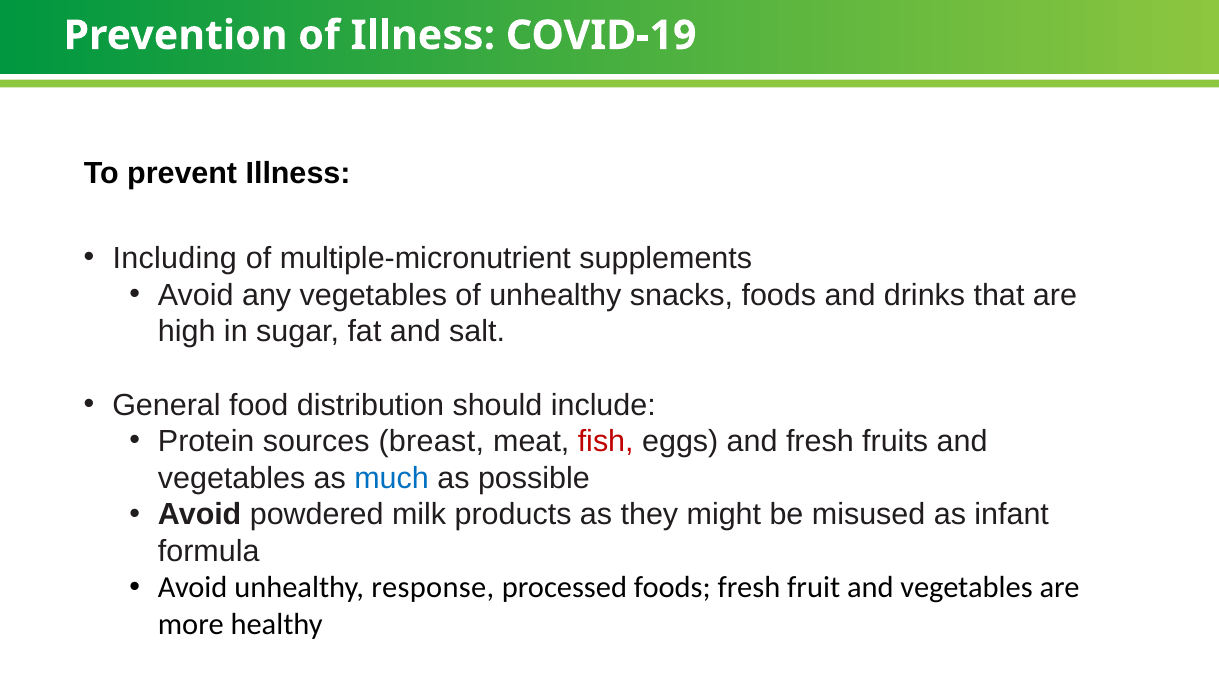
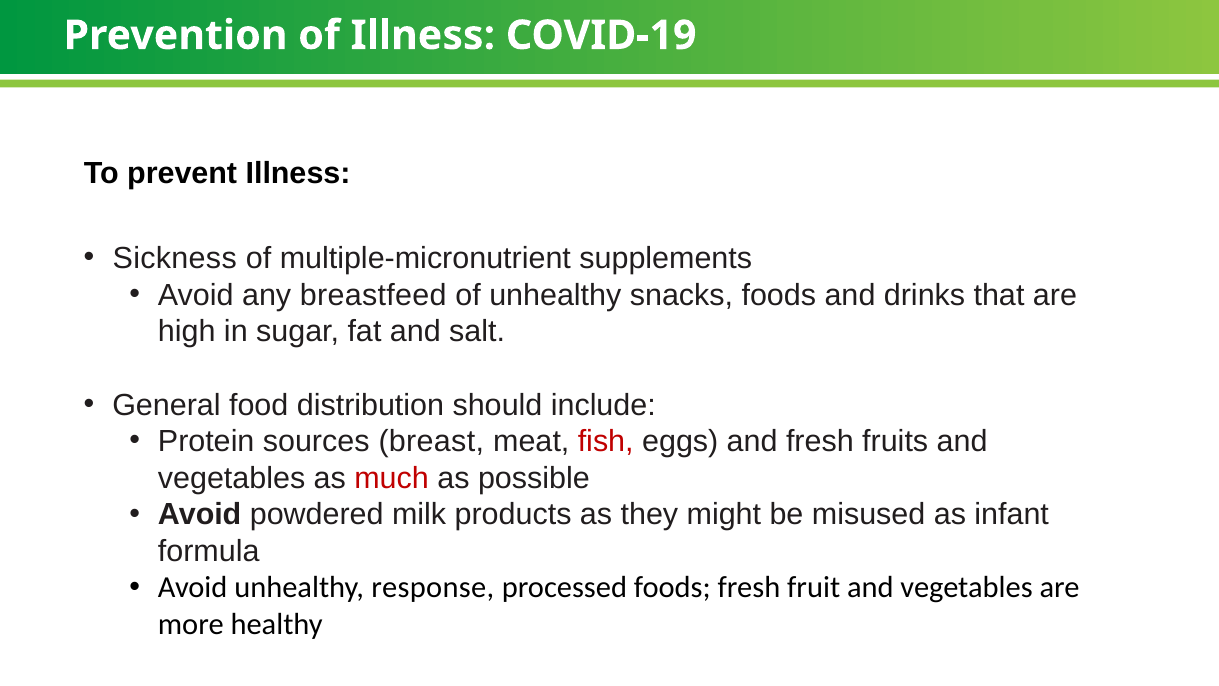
Including: Including -> Sickness (175, 258)
any vegetables: vegetables -> breastfeed (373, 295)
much colour: blue -> red (392, 478)
